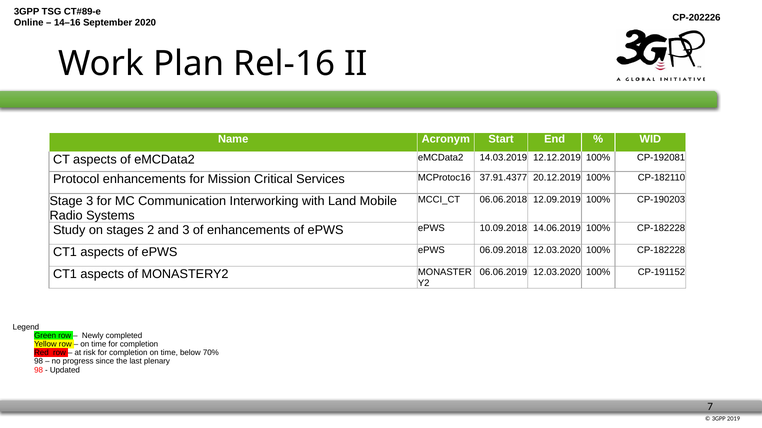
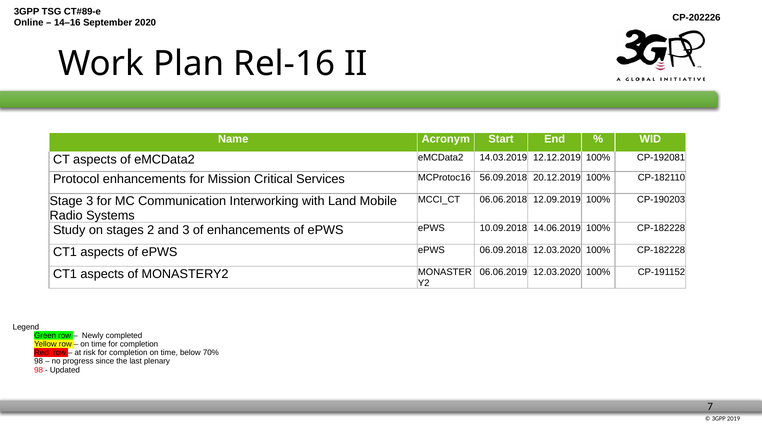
37.91.4377: 37.91.4377 -> 56.09.2018 (503, 178)
